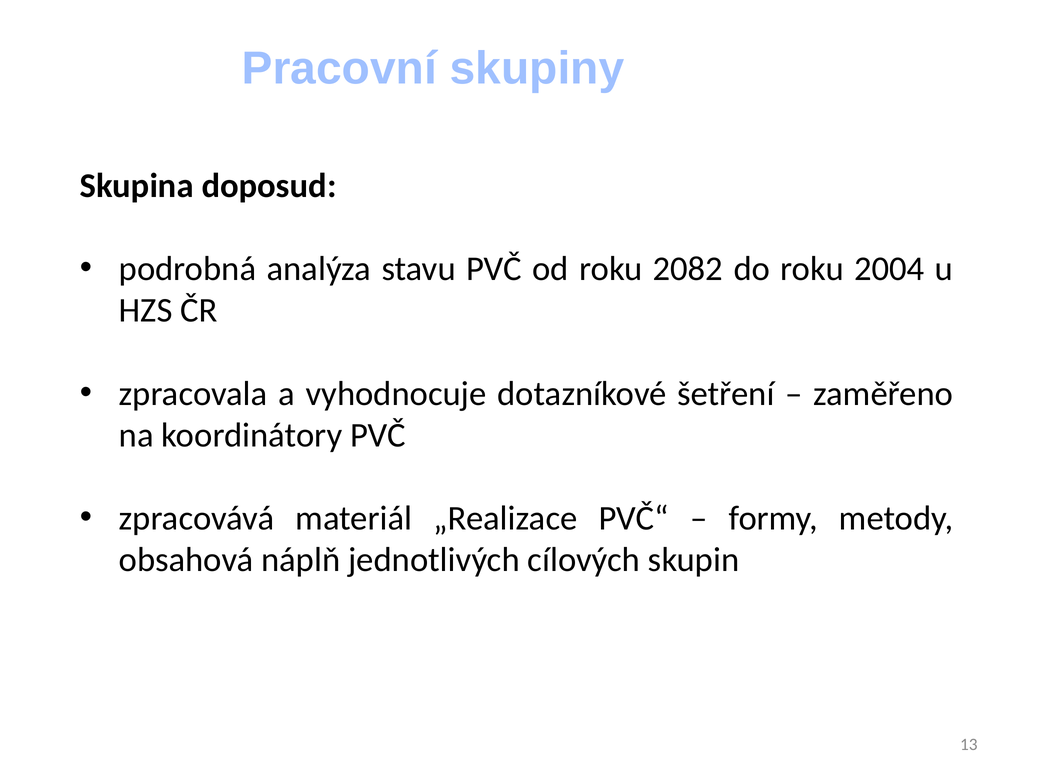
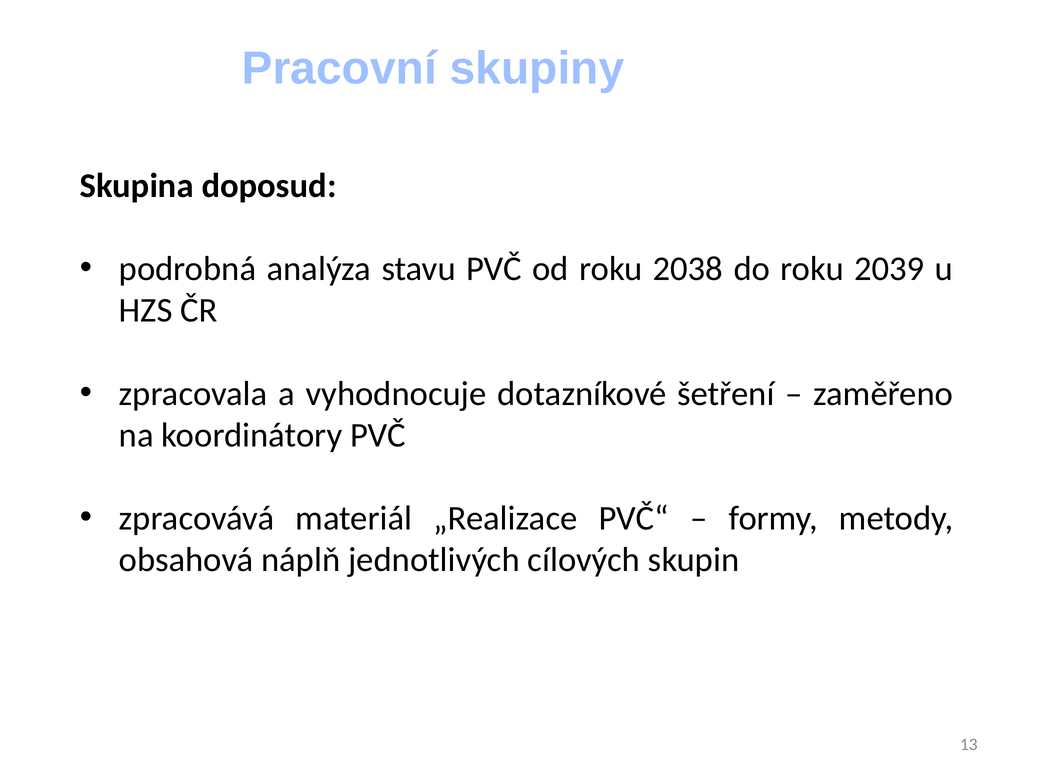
2082: 2082 -> 2038 (688, 269)
2004: 2004 -> 2039 (889, 269)
